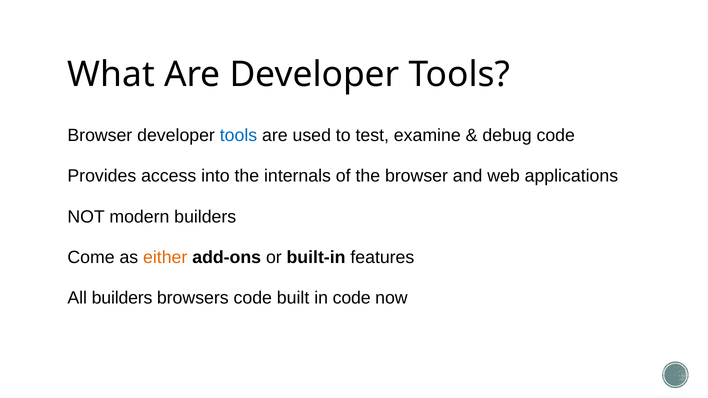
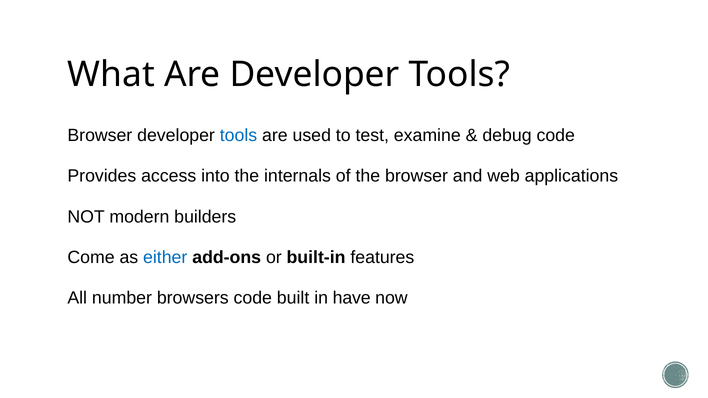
either colour: orange -> blue (165, 258)
All builders: builders -> number (122, 298)
in code: code -> have (352, 298)
